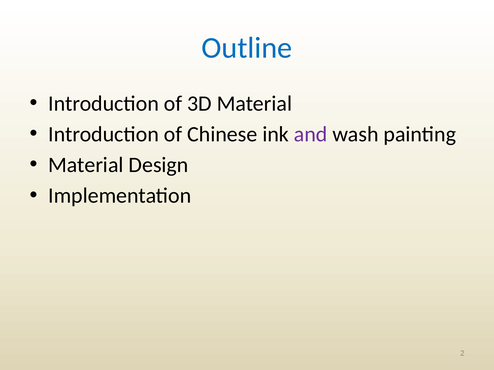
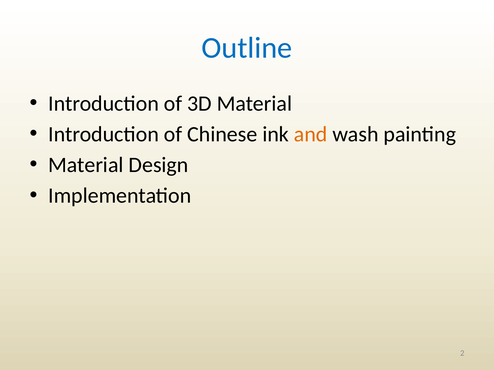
and colour: purple -> orange (311, 134)
